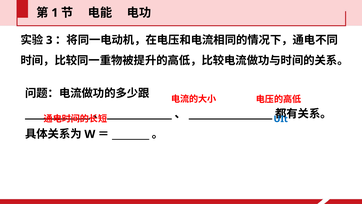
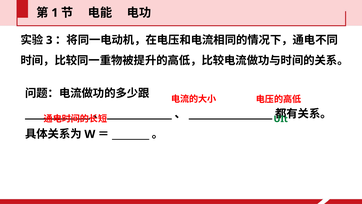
UIt colour: blue -> green (281, 119)
